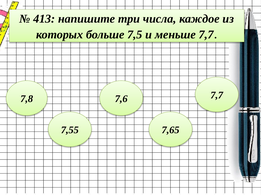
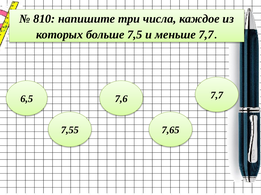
413: 413 -> 810 (44, 19)
7,8: 7,8 -> 6,5 (27, 99)
